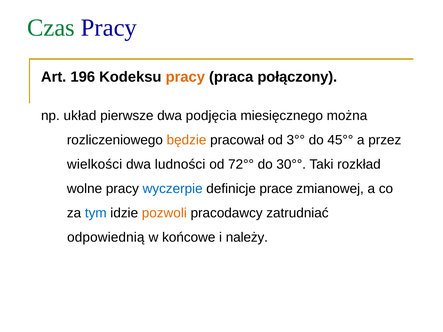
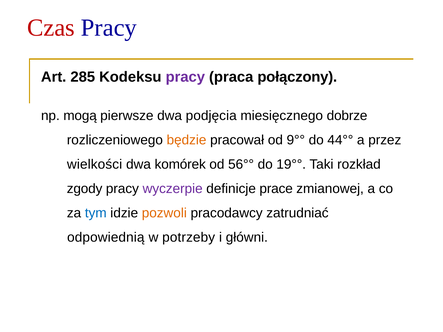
Czas colour: green -> red (51, 28)
196: 196 -> 285 (83, 77)
pracy colour: orange -> purple (185, 77)
układ: układ -> mogą (80, 116)
można: można -> dobrze (347, 116)
3°°: 3°° -> 9°° (296, 140)
45°°: 45°° -> 44°° (340, 140)
ludności: ludności -> komórek (180, 164)
72°°: 72°° -> 56°° (241, 164)
30°°: 30°° -> 19°° (291, 164)
wolne: wolne -> zgody (85, 189)
wyczerpie colour: blue -> purple (173, 189)
końcowe: końcowe -> potrzeby (189, 237)
należy: należy -> główni (247, 237)
